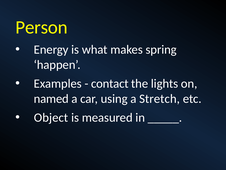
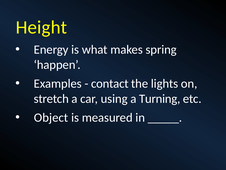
Person: Person -> Height (41, 27)
named: named -> stretch (51, 98)
Stretch: Stretch -> Turning (160, 98)
